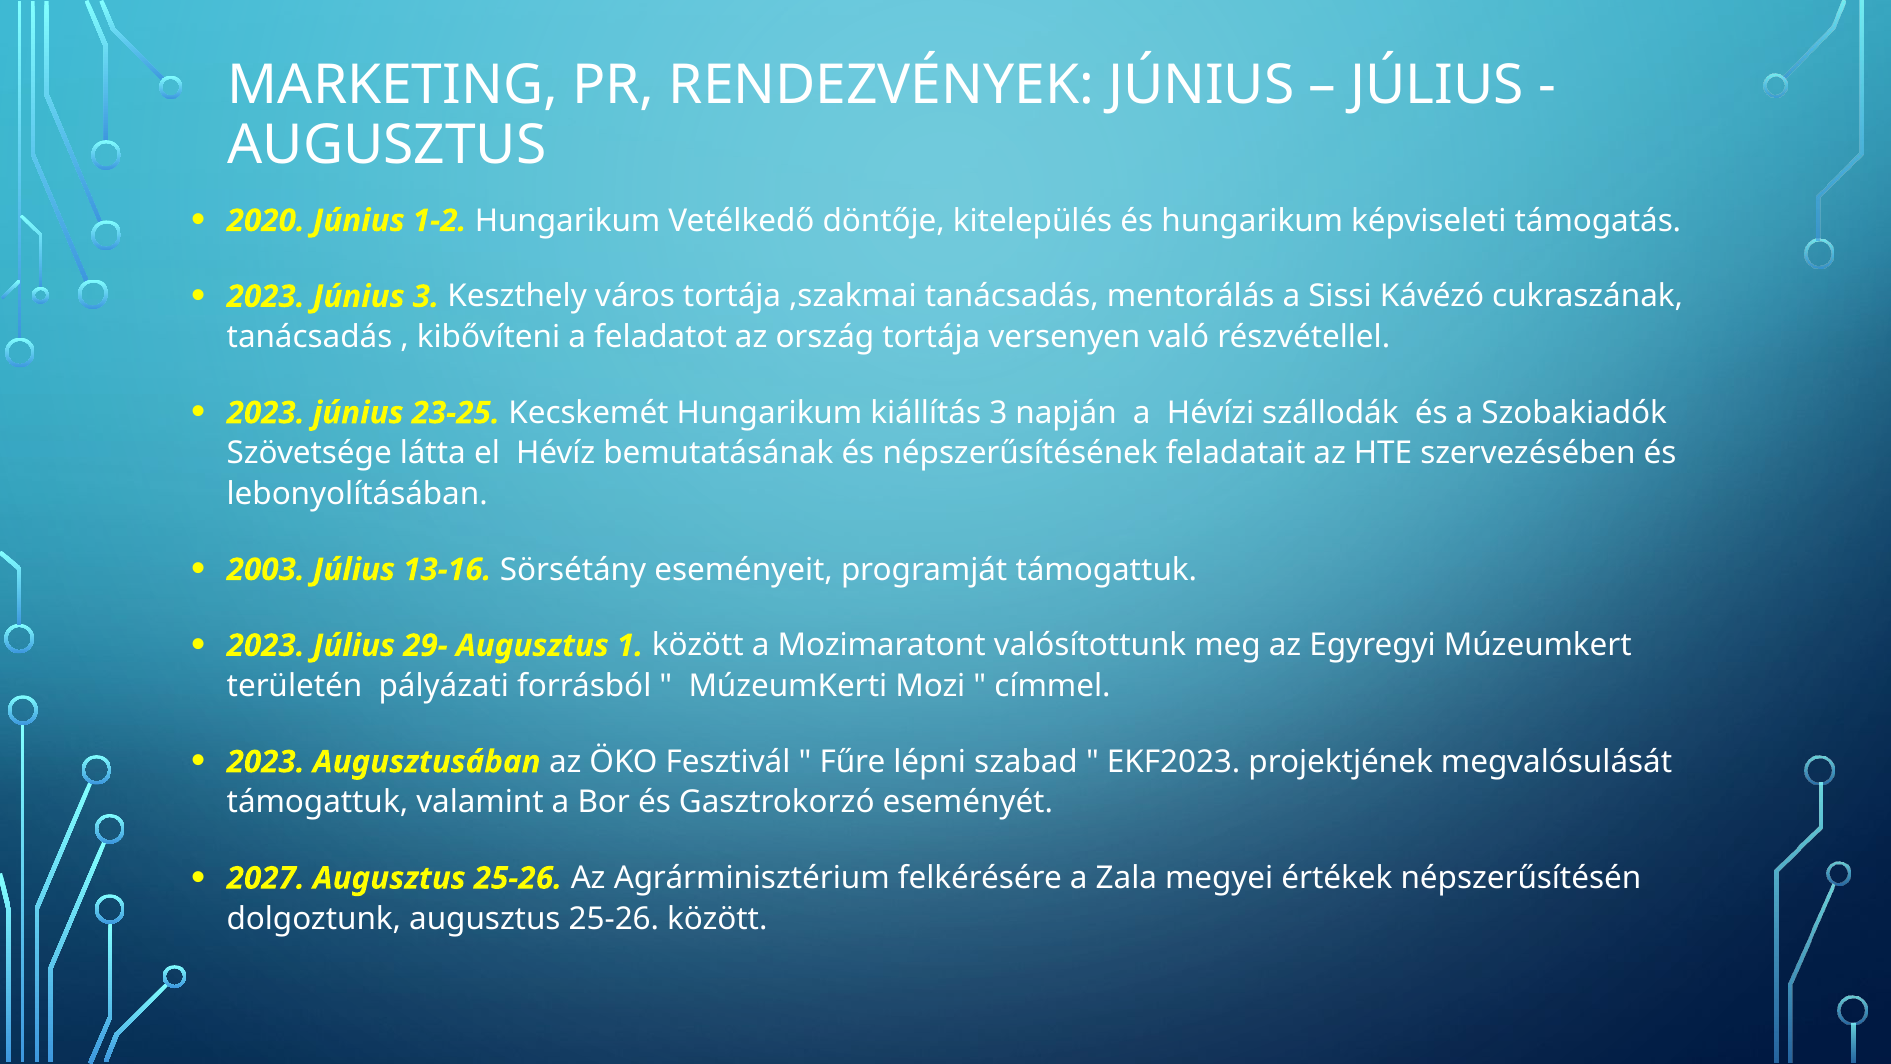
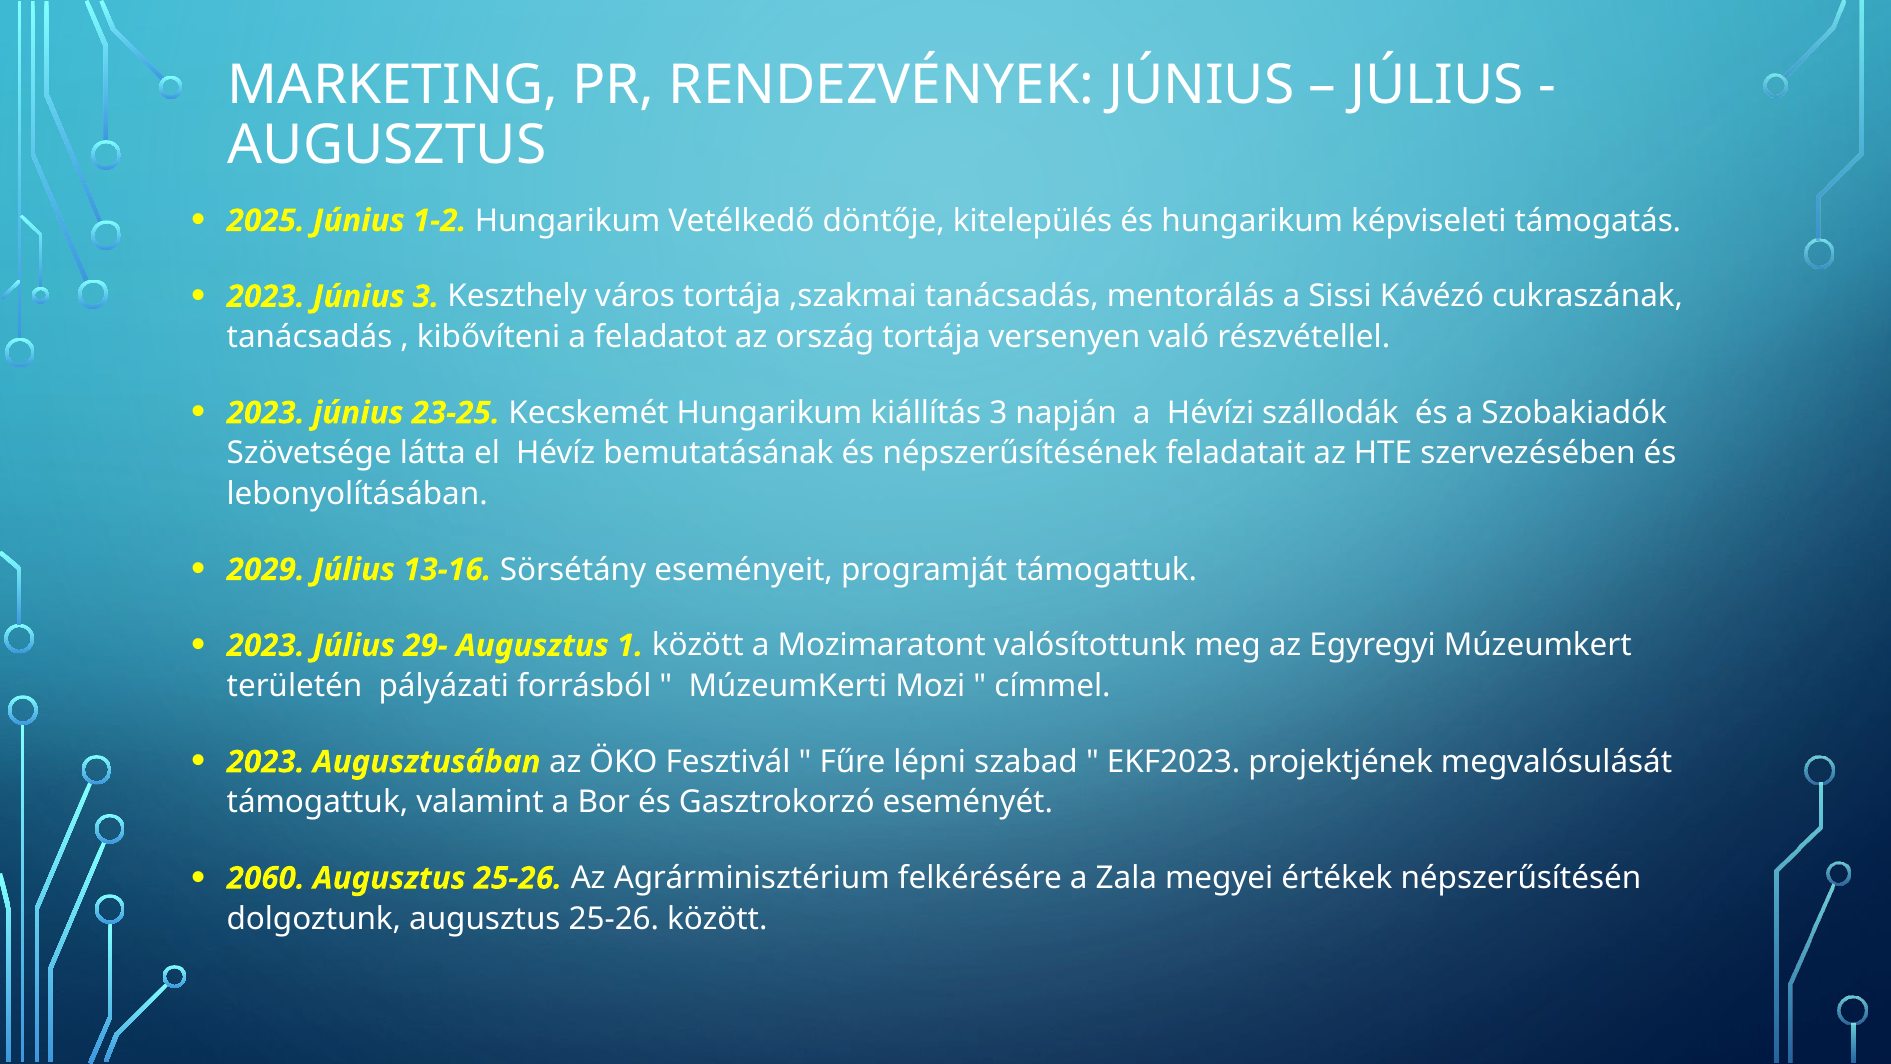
2020: 2020 -> 2025 (266, 221)
2003: 2003 -> 2029 (266, 570)
2027: 2027 -> 2060 (266, 878)
